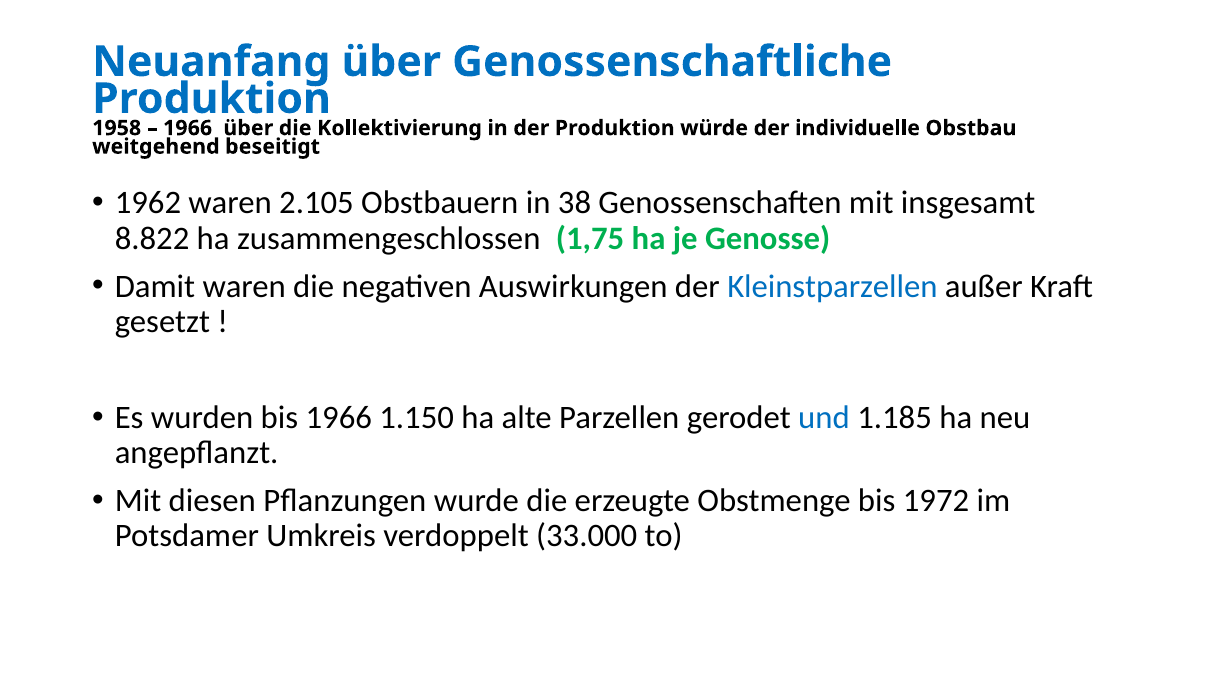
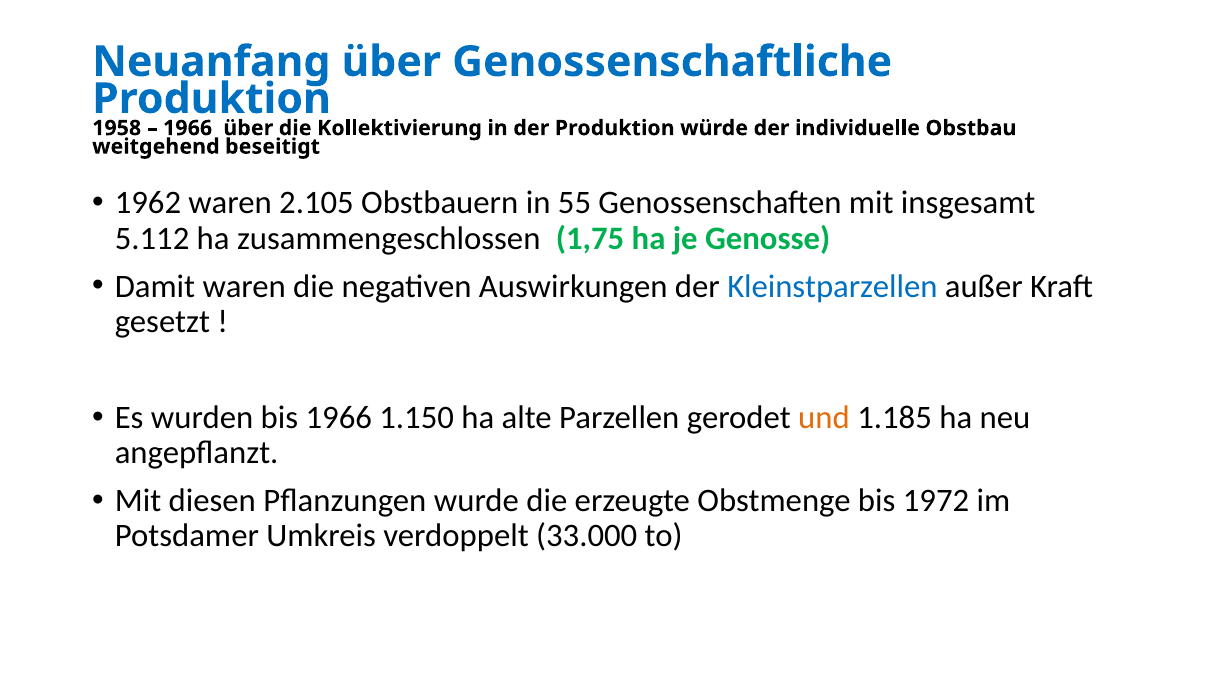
38: 38 -> 55 (574, 203)
8.822: 8.822 -> 5.112 (152, 238)
und colour: blue -> orange (824, 418)
